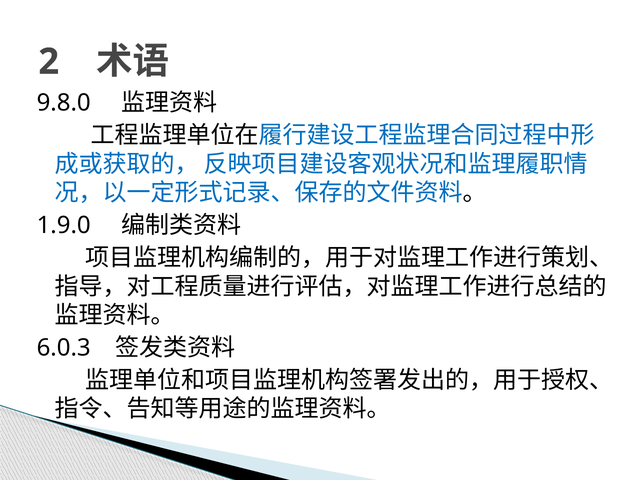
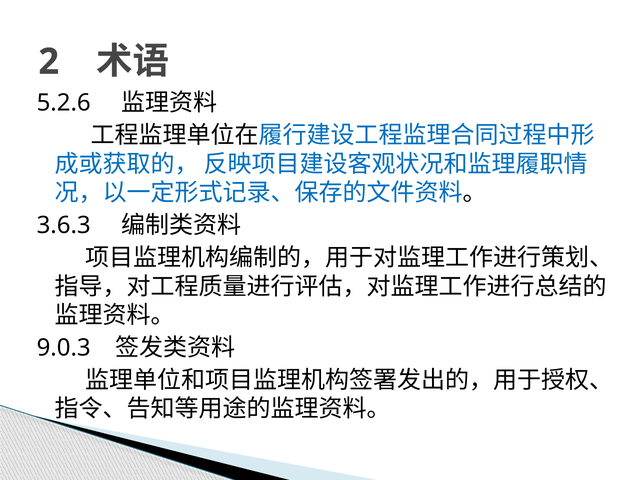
9.8.0: 9.8.0 -> 5.2.6 (64, 103)
1.9.0: 1.9.0 -> 3.6.3 (64, 225)
6.0.3: 6.0.3 -> 9.0.3 (64, 348)
